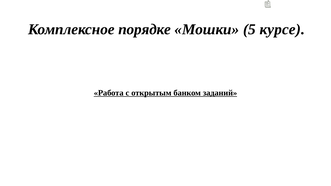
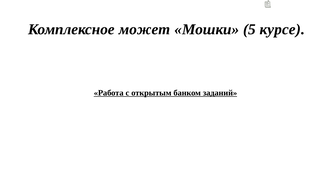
порядке: порядке -> может (145, 29)
